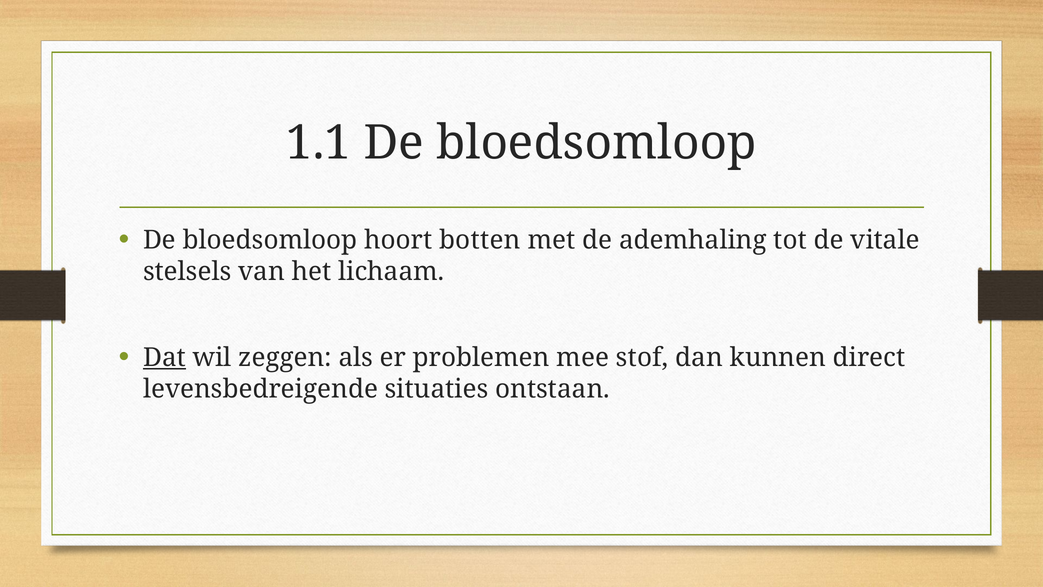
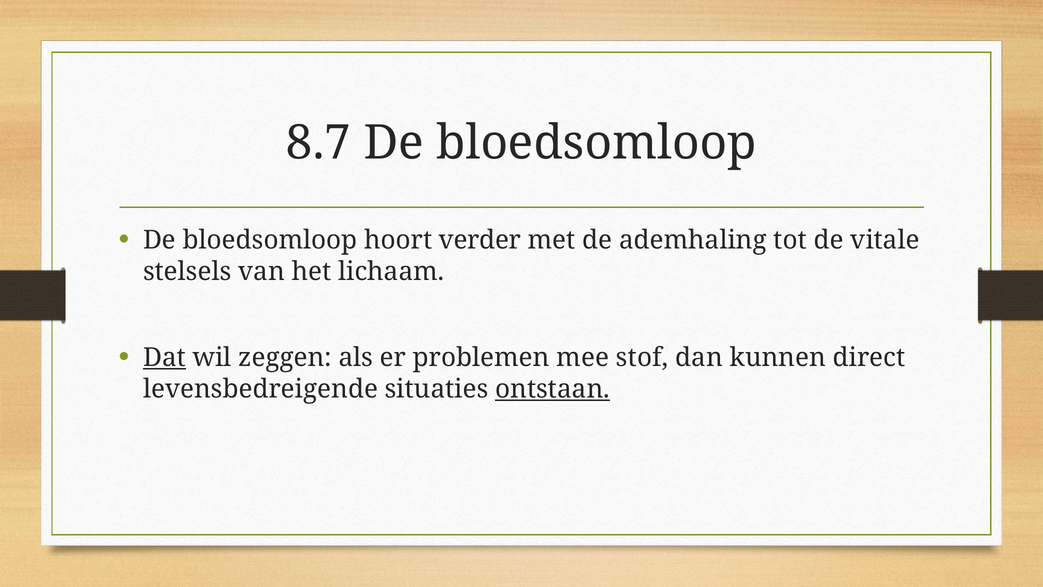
1.1: 1.1 -> 8.7 (318, 143)
botten: botten -> verder (480, 240)
ontstaan underline: none -> present (553, 389)
